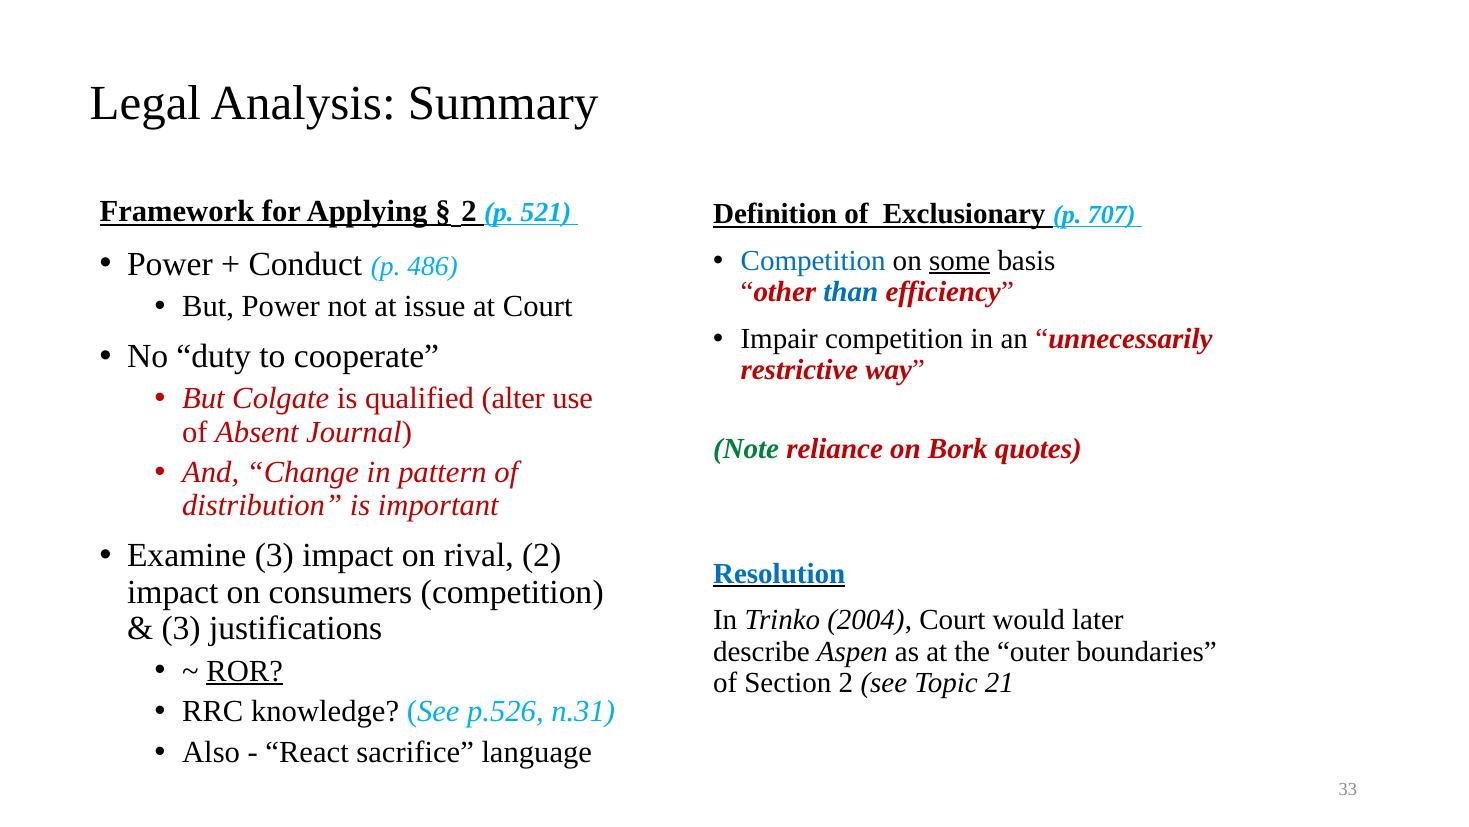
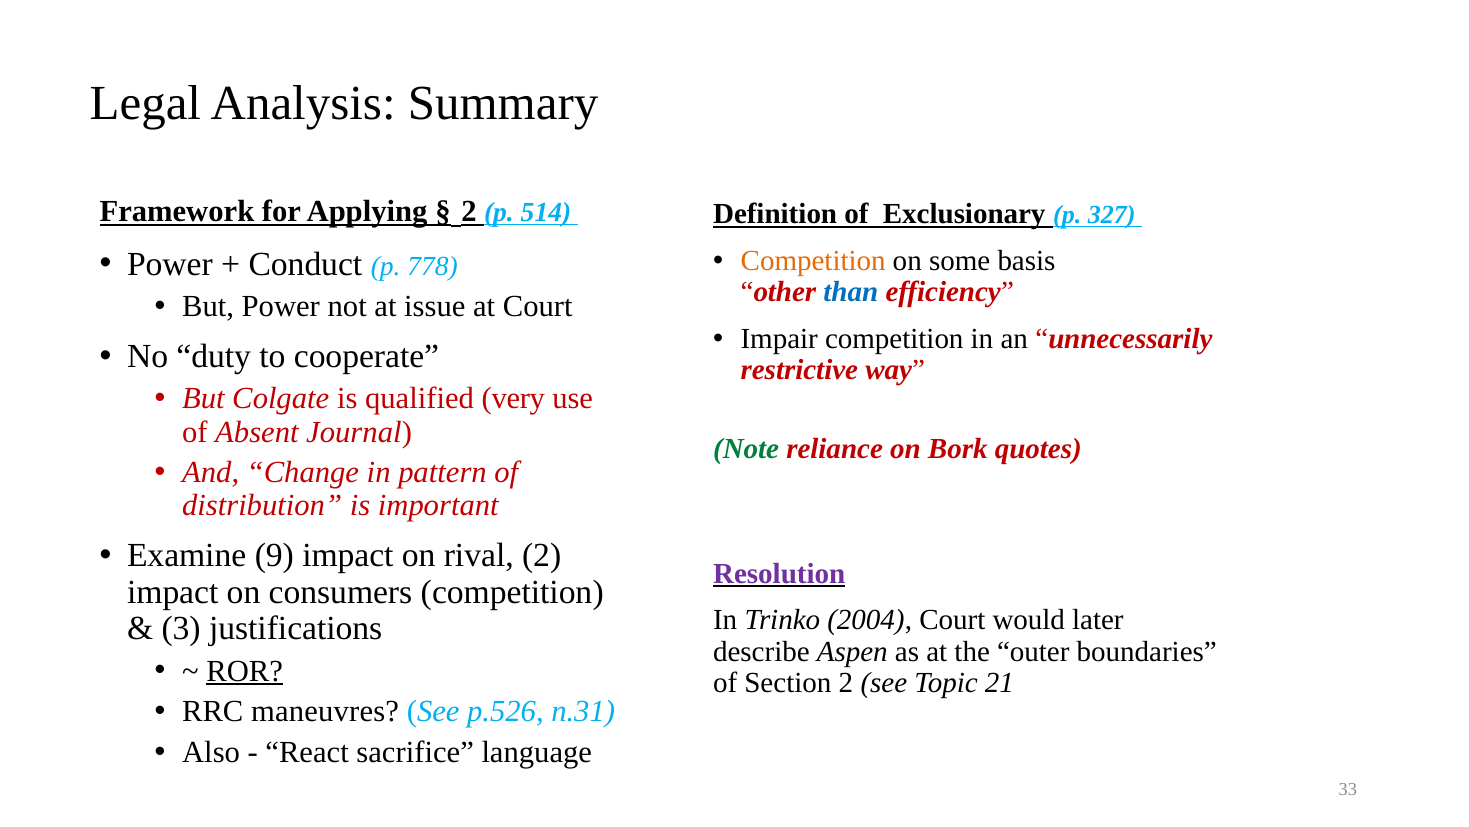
521: 521 -> 514 (546, 212)
707: 707 -> 327 (1112, 215)
Competition colour: blue -> orange (813, 261)
some underline: present -> none (960, 261)
486: 486 -> 778 (433, 266)
alter: alter -> very (513, 398)
Examine 3: 3 -> 9 (274, 555)
Resolution colour: blue -> purple (779, 573)
knowledge: knowledge -> maneuvres (325, 711)
